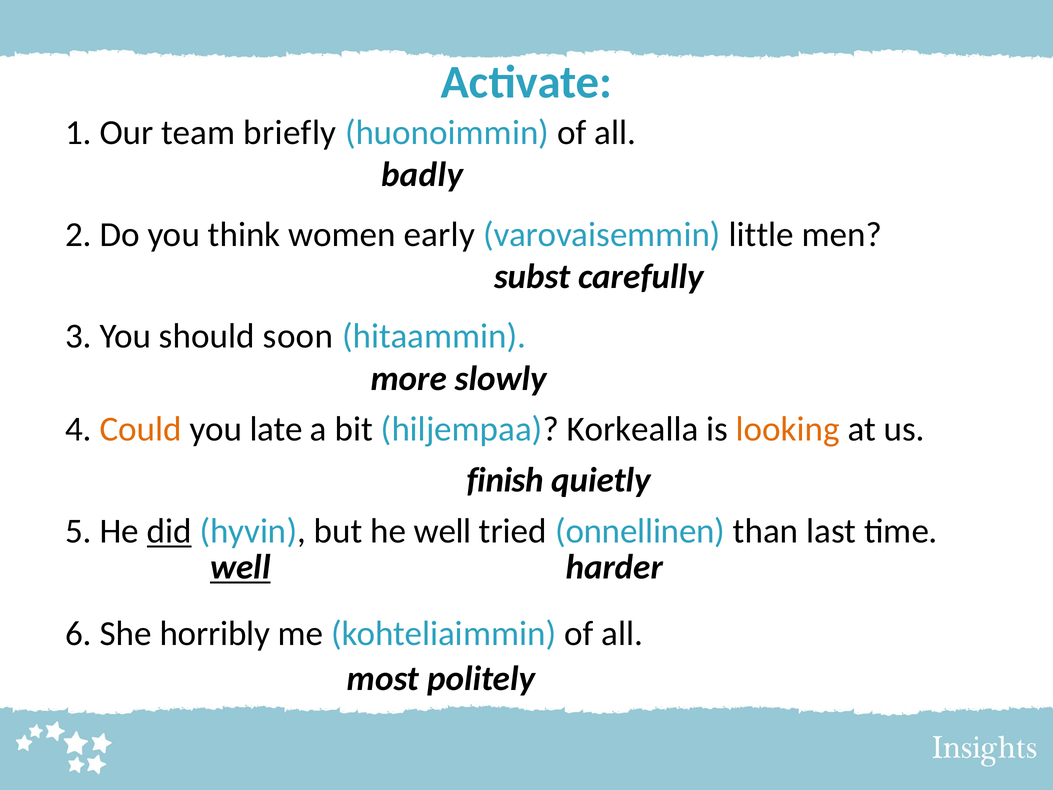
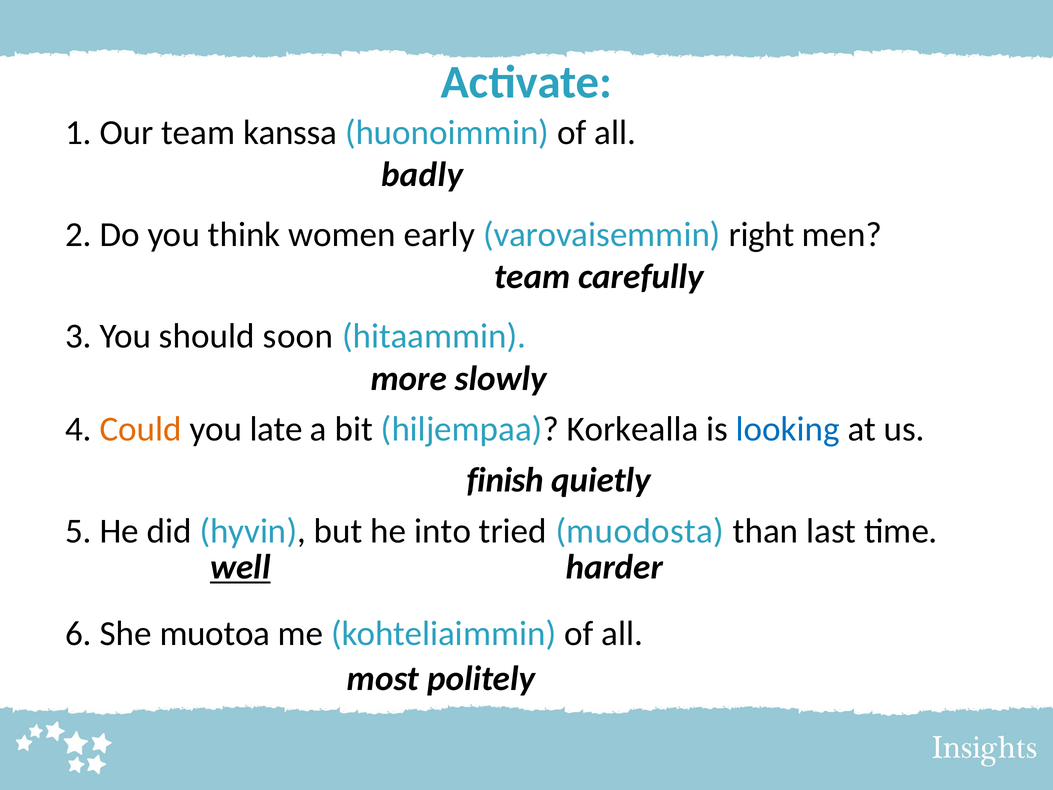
briefly: briefly -> kanssa (290, 133)
little: little -> right (761, 234)
subst: subst -> team (532, 277)
looking colour: orange -> blue (788, 429)
did underline: present -> none (169, 531)
he well: well -> into (443, 531)
onnellinen: onnellinen -> muodosta (640, 531)
horribly: horribly -> muotoa (215, 634)
